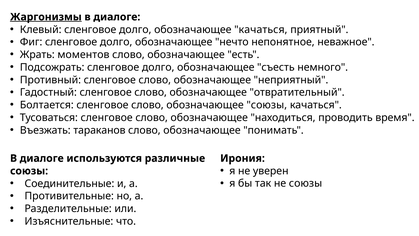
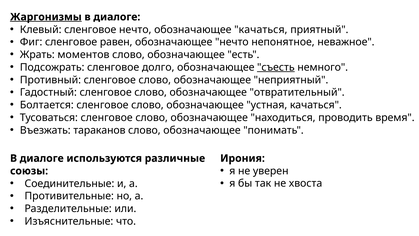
Клевый сленговое долго: долго -> нечто (135, 30)
Фиг сленговое долго: долго -> равен (116, 42)
съесть underline: none -> present (276, 67)
обозначающее союзы: союзы -> устная (267, 105)
не союзы: союзы -> хвоста (306, 183)
